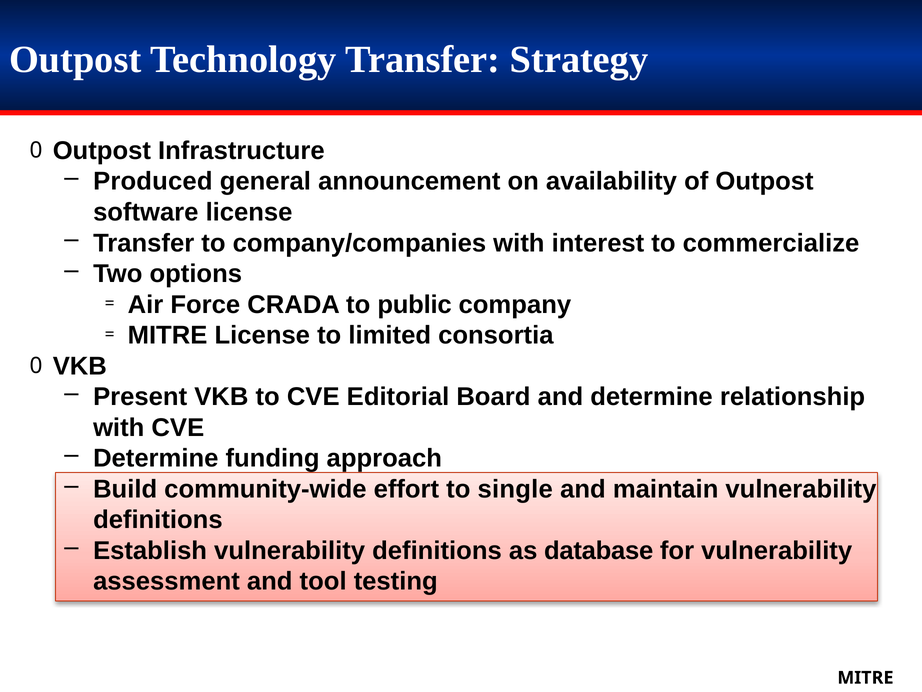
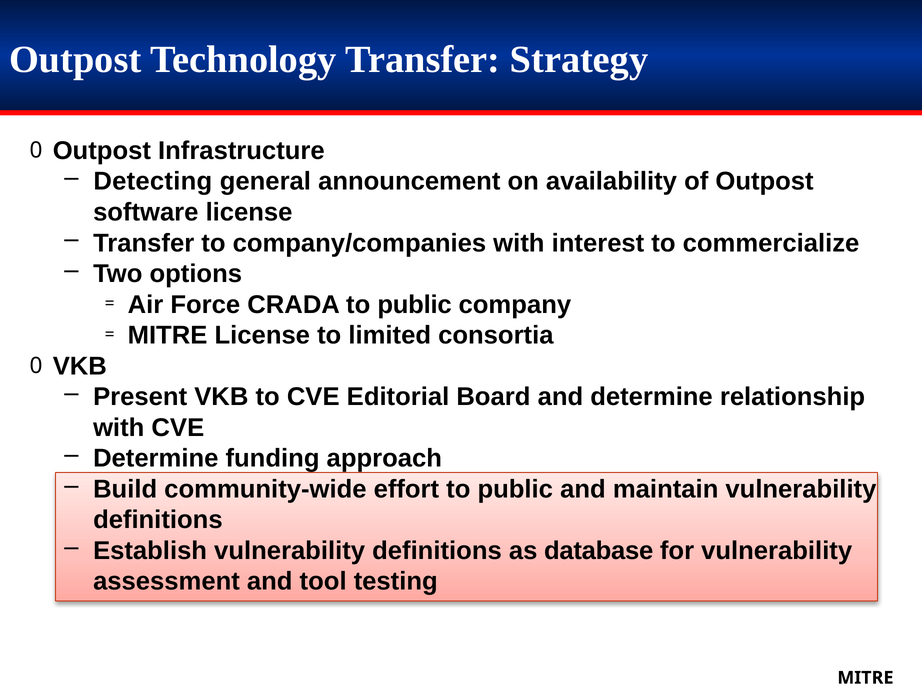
Produced: Produced -> Detecting (153, 181)
effort to single: single -> public (515, 489)
